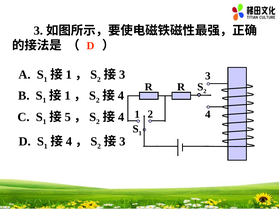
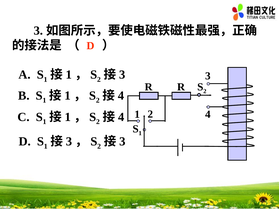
5: 5 -> 1 (68, 117)
4: 4 -> 3 (69, 142)
